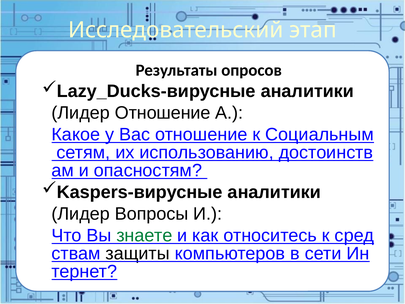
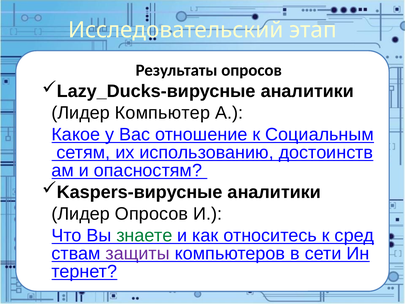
Лидер Отношение: Отношение -> Компьютер (163, 113)
Лидер Вопросы: Вопросы -> Опросов (152, 214)
защиты colour: black -> purple (138, 253)
